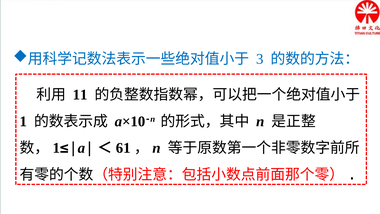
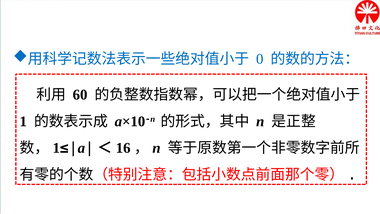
3: 3 -> 0 (260, 59)
11: 11 -> 60 (80, 95)
61: 61 -> 16 (123, 148)
